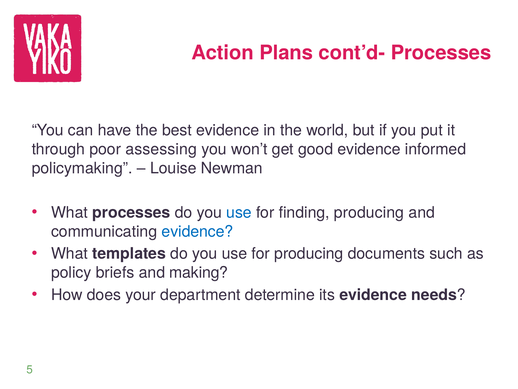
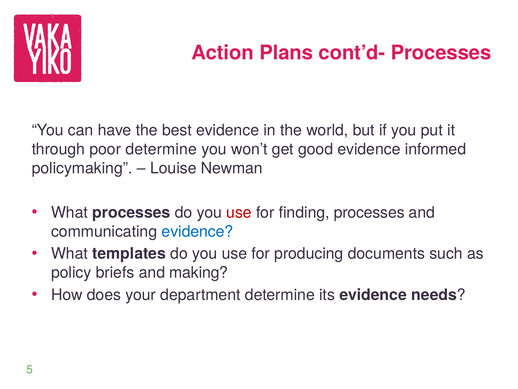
poor assessing: assessing -> determine (161, 149)
use colour: blue -> red (239, 212)
finding producing: producing -> processes (369, 212)
